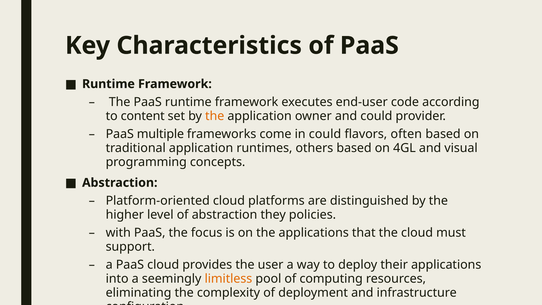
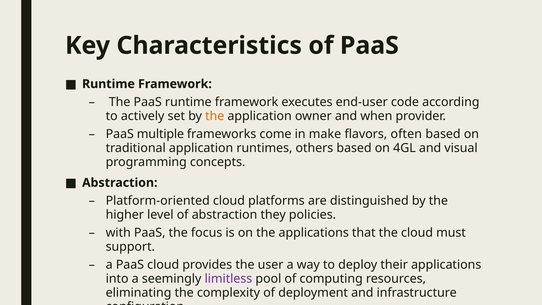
content: content -> actively (143, 116)
and could: could -> when (376, 116)
in could: could -> make (325, 134)
limitless colour: orange -> purple (228, 279)
